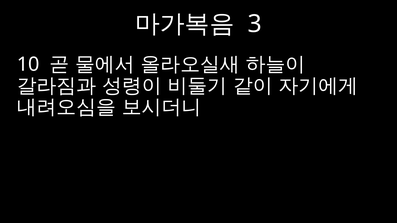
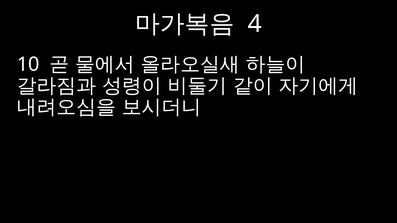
3: 3 -> 4 (255, 24)
